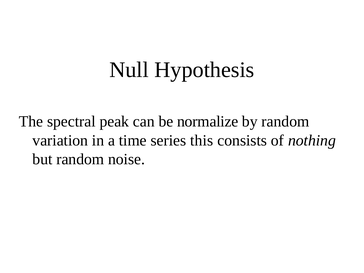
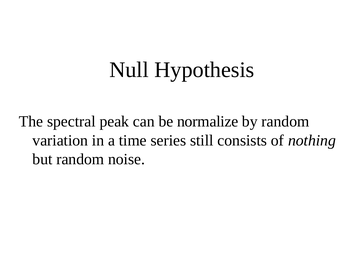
this: this -> still (202, 140)
